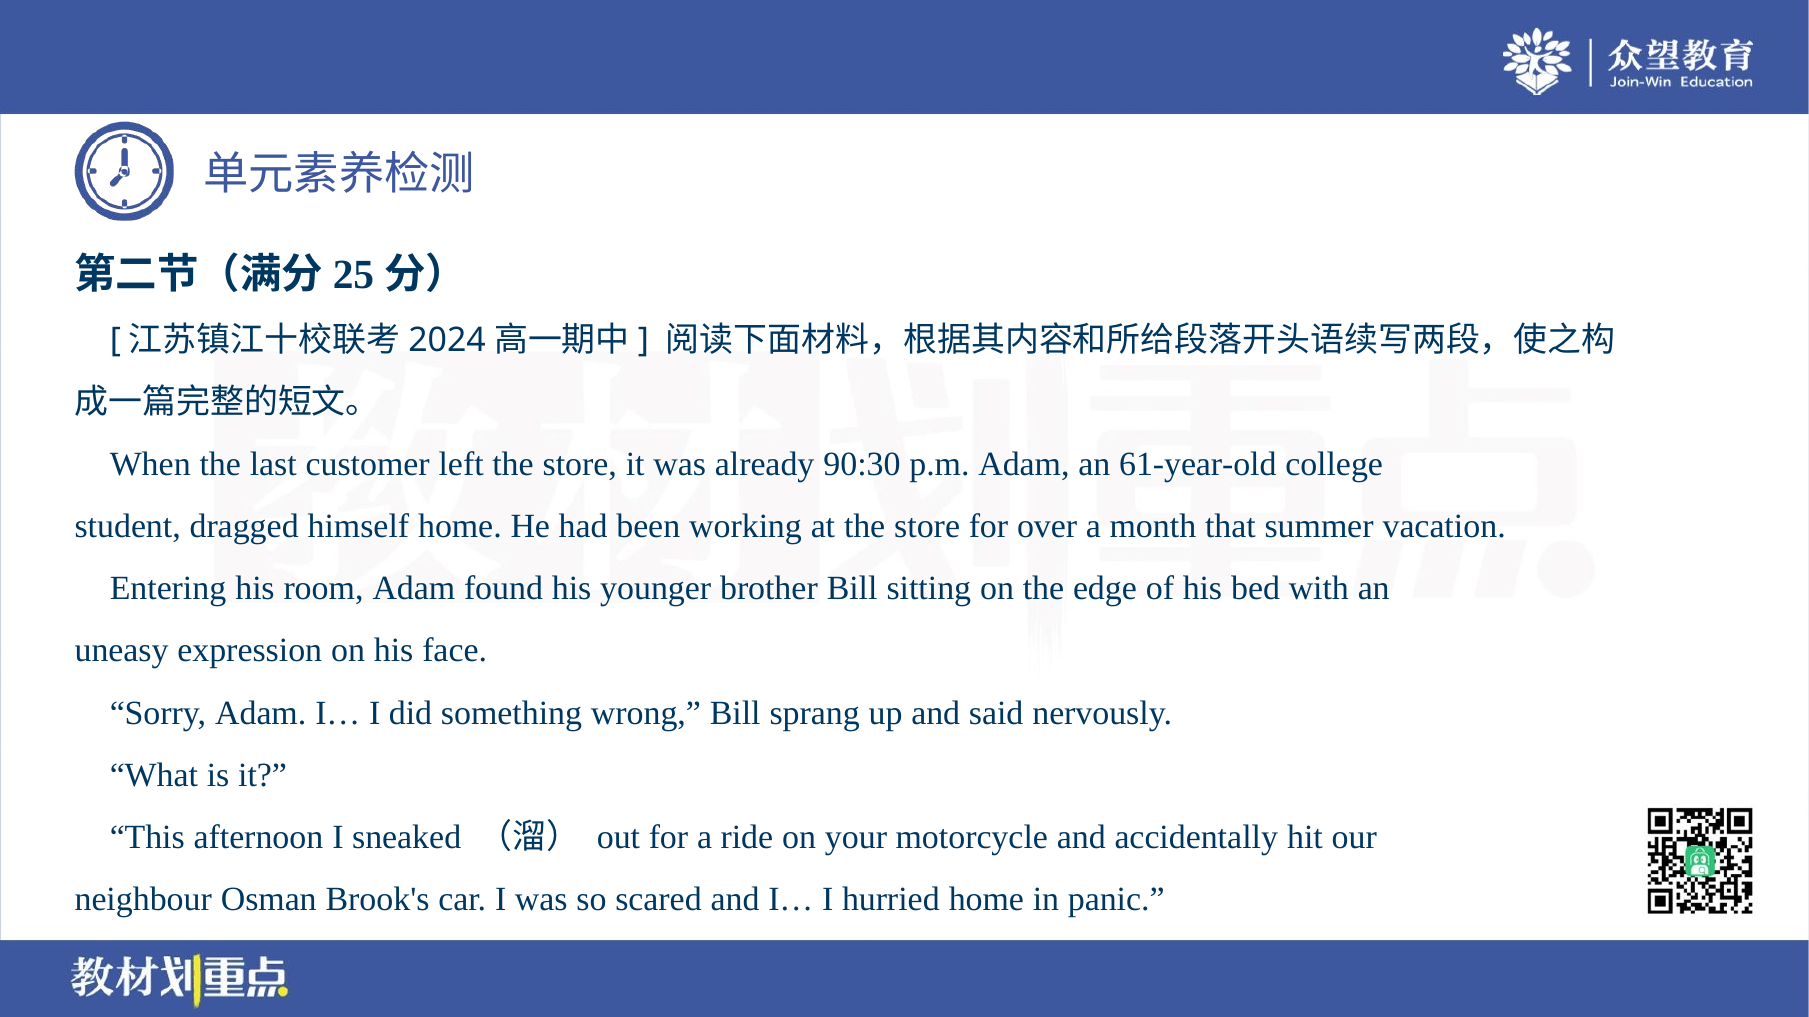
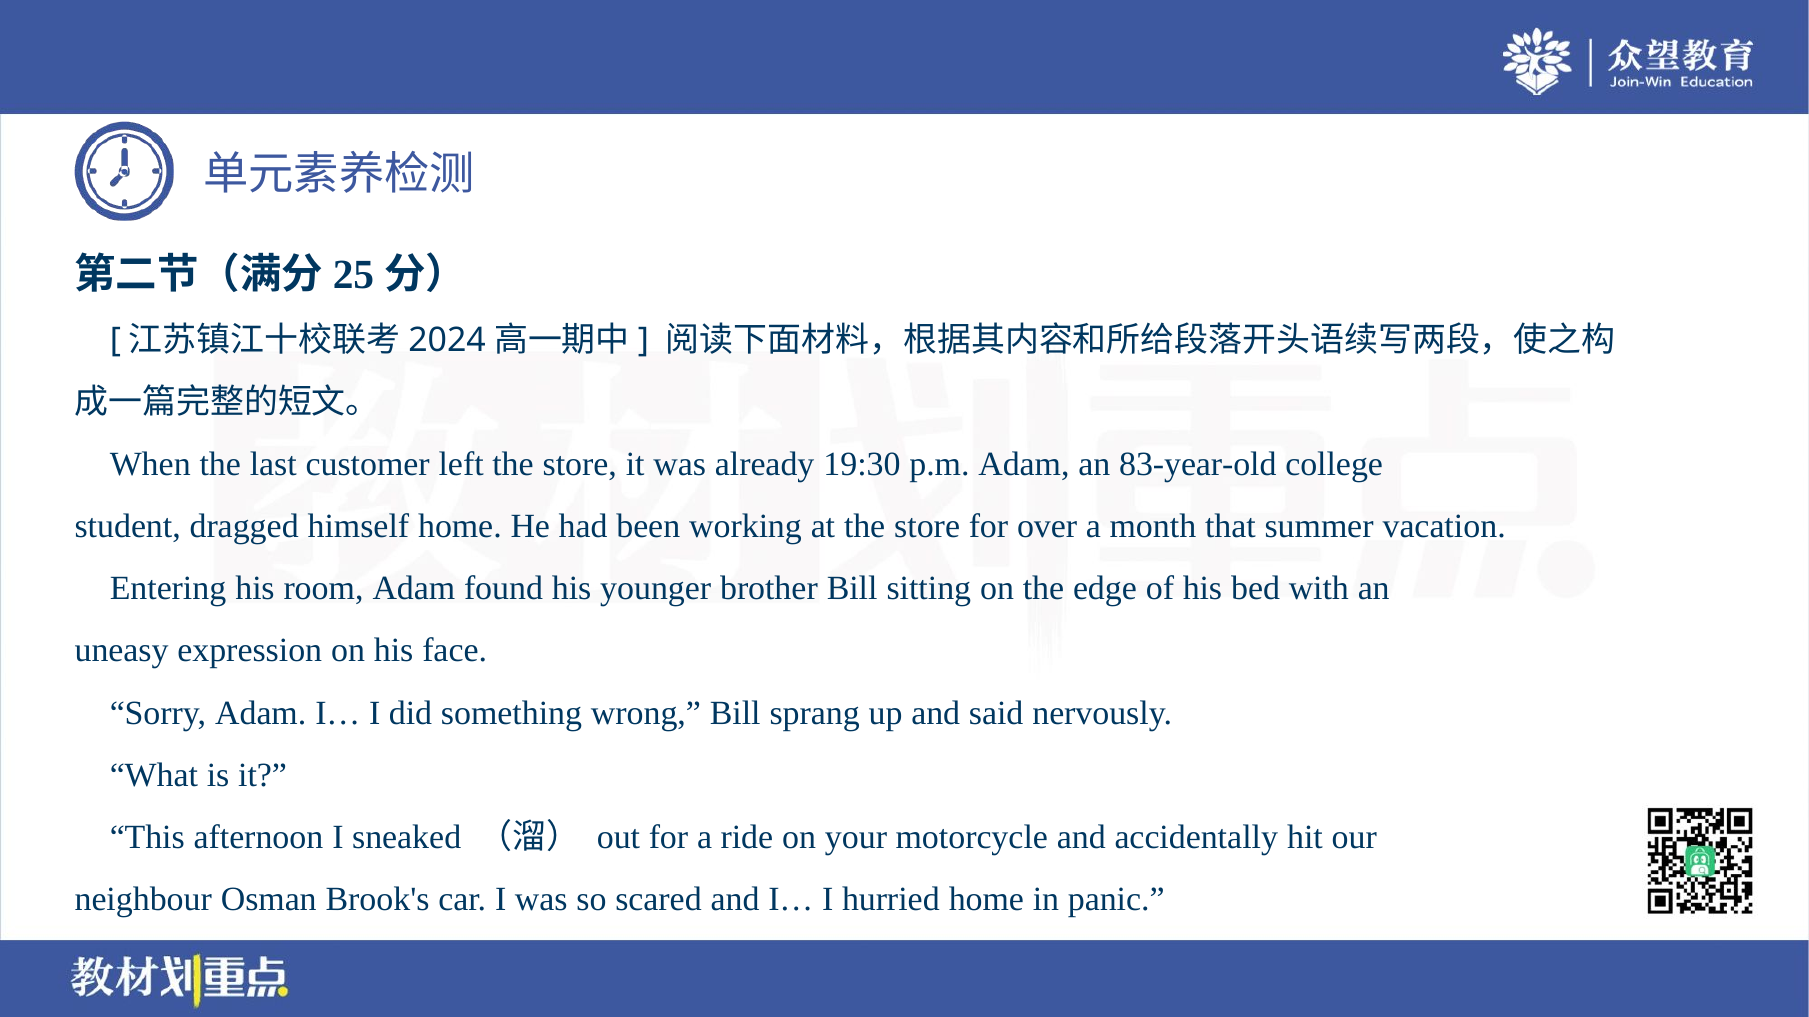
90:30: 90:30 -> 19:30 (862, 465)
61-year-old: 61-year-old -> 83-year-old (1198, 465)
